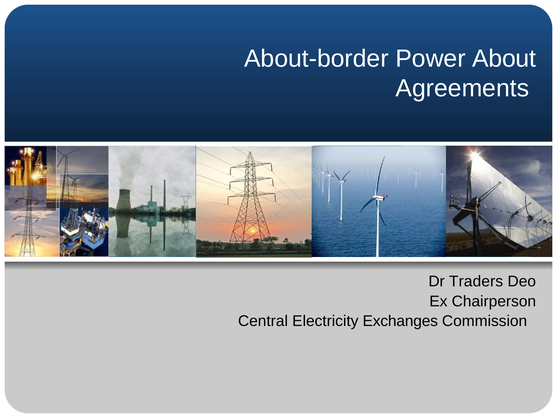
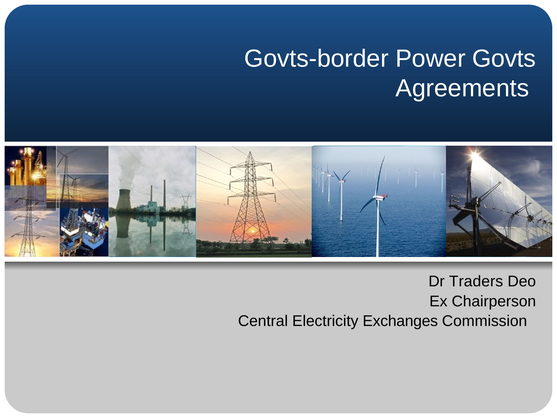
About-border: About-border -> Govts-border (316, 59)
About: About -> Govts (504, 59)
